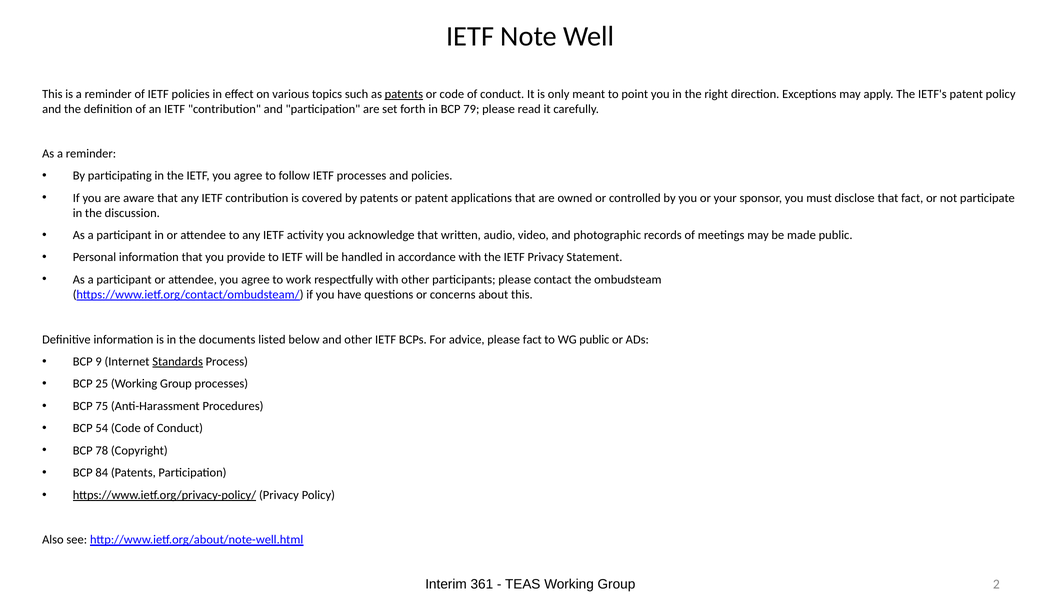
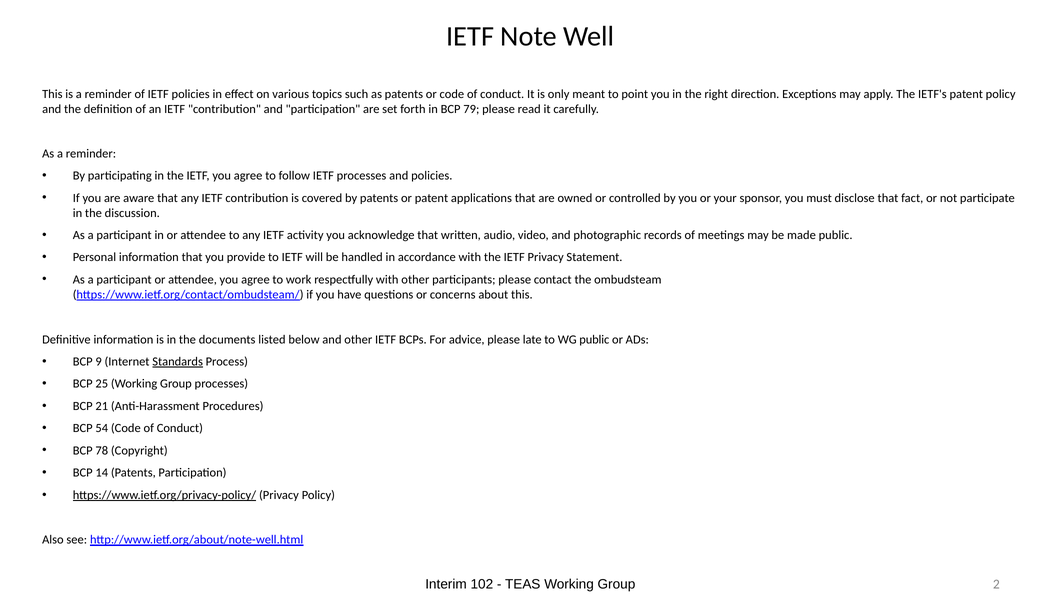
patents underline: present -> none (404, 94)
please fact: fact -> late (532, 339)
75: 75 -> 21 (102, 406)
84: 84 -> 14 (102, 473)
361: 361 -> 102 (482, 585)
